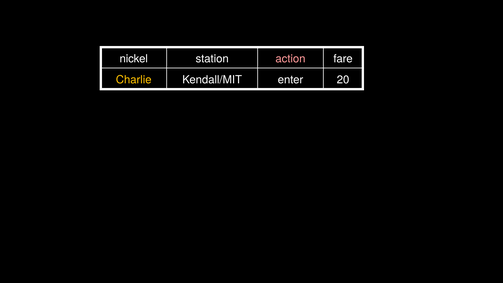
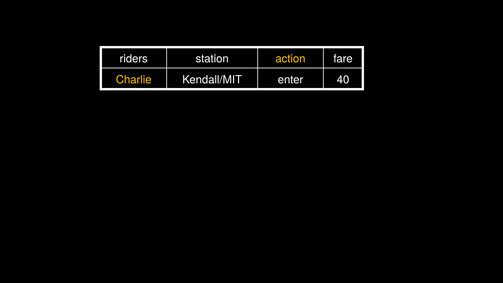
nickel: nickel -> riders (134, 59)
action colour: pink -> yellow (291, 59)
20: 20 -> 40 (343, 80)
